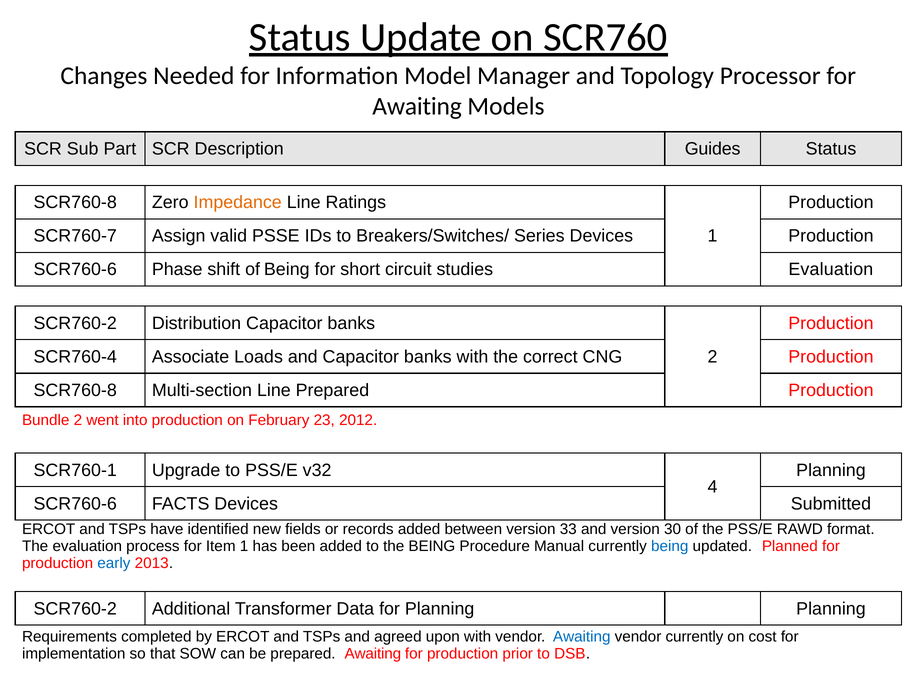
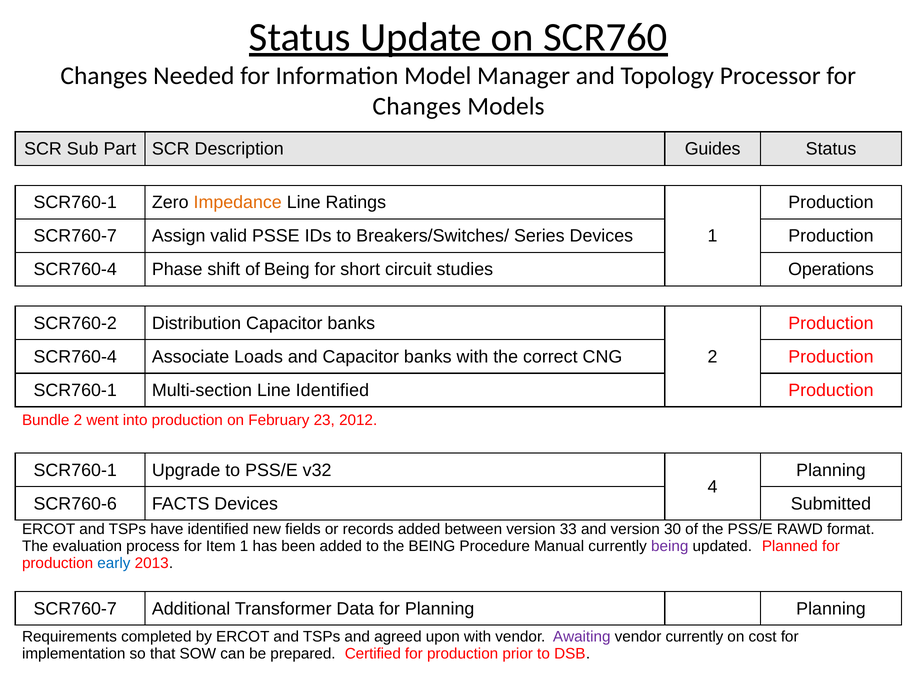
Awaiting: Awaiting -> Changes (417, 106)
SCR760-8: SCR760-8 -> SCR760-1 (75, 202)
SCR760-6: SCR760-6 -> SCR760-4 (75, 269)
studies Evaluation: Evaluation -> Operations (831, 269)
SCR760-8: SCR760-8 -> SCR760-1 (75, 390)
Line Prepared: Prepared -> Identified (332, 390)
being colour: blue -> purple (670, 546)
SCR760-2: SCR760-2 -> SCR760-7 (75, 608)
Awaiting colour: blue -> purple (582, 637)
prepared Awaiting: Awaiting -> Certified (373, 654)
